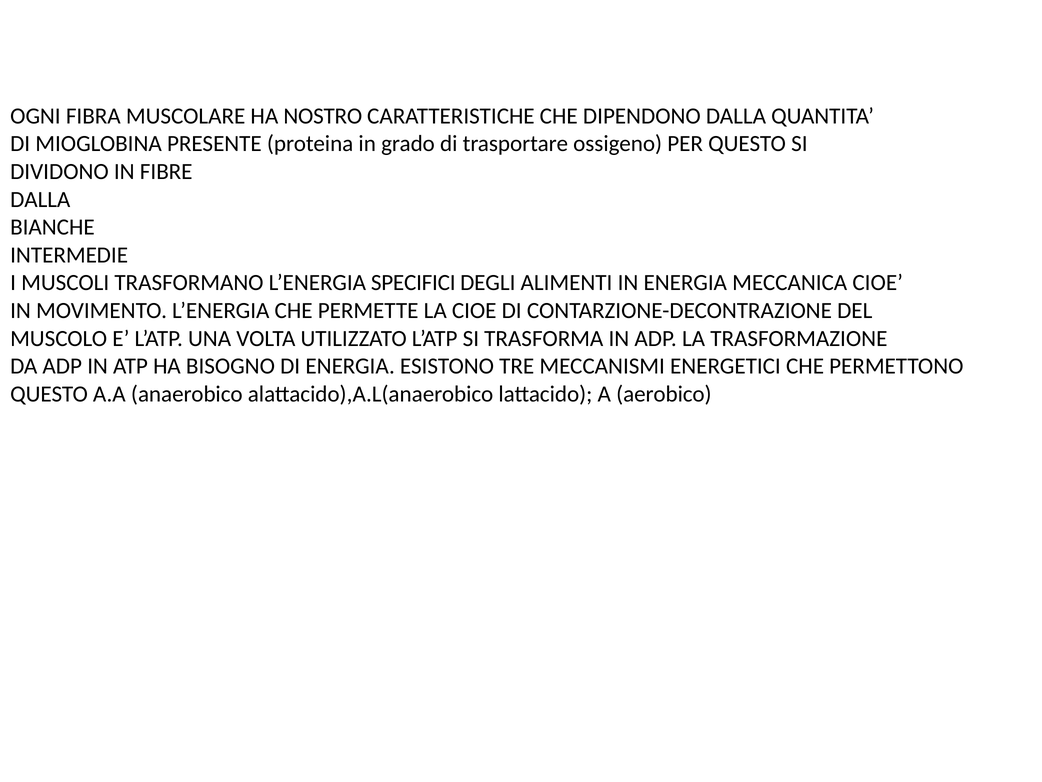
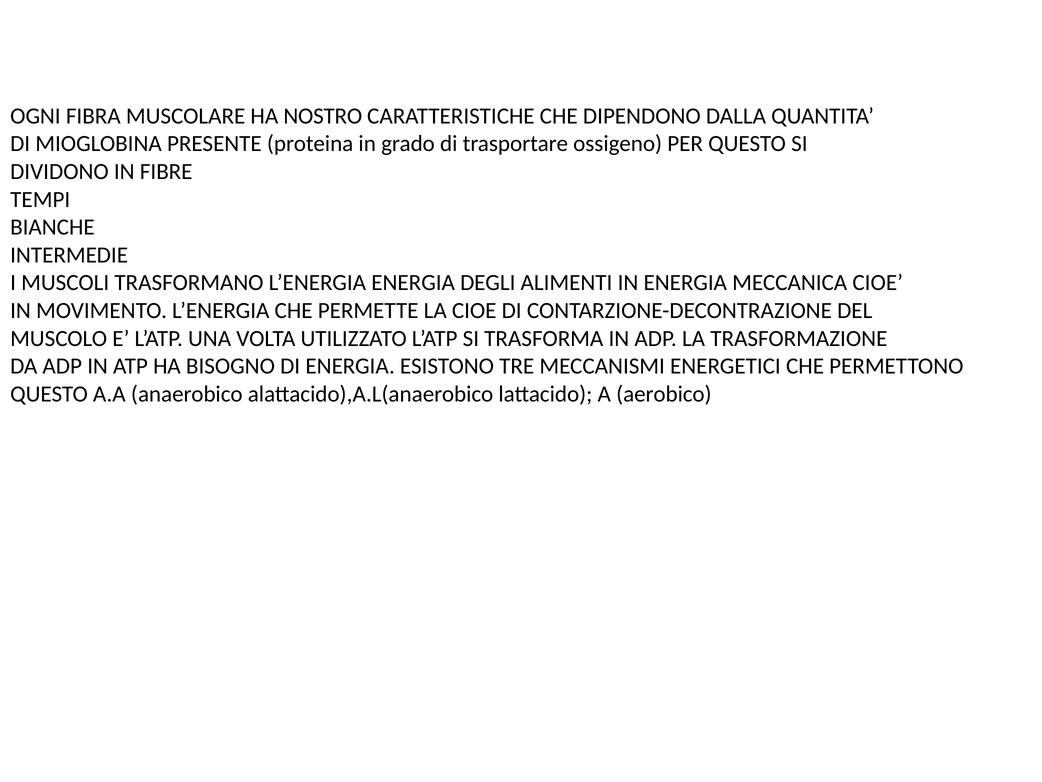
DALLA: DALLA -> TEMPI (40, 199)
L’ENERGIA SPECIFICI: SPECIFICI -> ENERGIA (413, 283)
